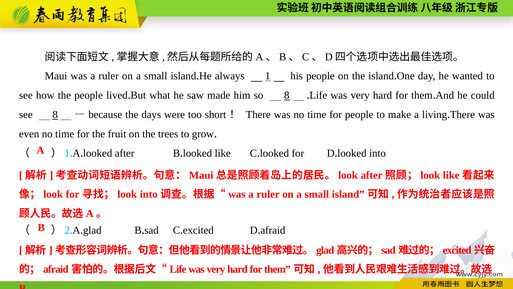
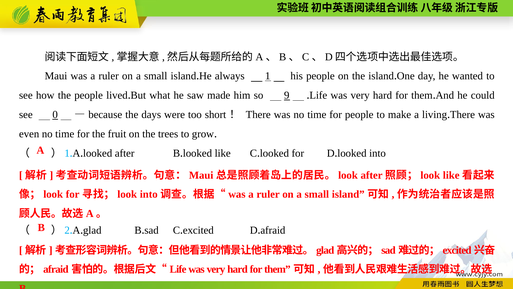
so 8: 8 -> 9 (287, 95)
see 8: 8 -> 0 (55, 114)
